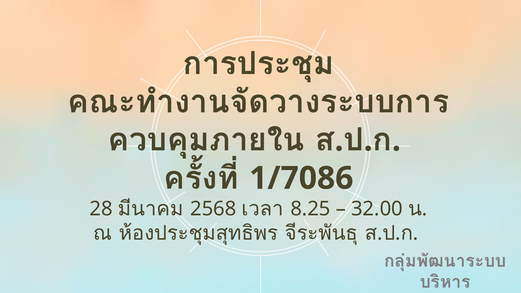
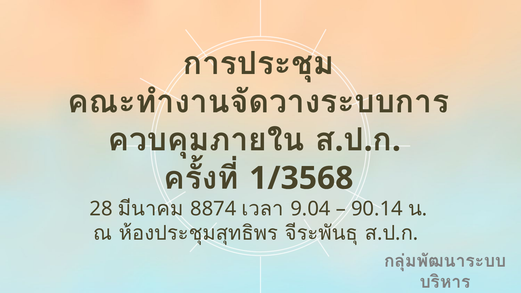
1/7086: 1/7086 -> 1/3568 (301, 178)
2568: 2568 -> 8874 (213, 209)
8.25: 8.25 -> 9.04 (310, 209)
32.00: 32.00 -> 90.14 (377, 209)
